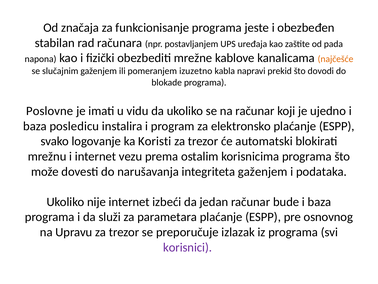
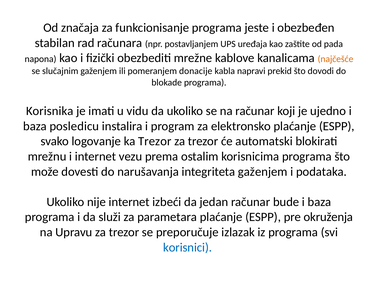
izuzetno: izuzetno -> donacije (196, 71)
Poslovne: Poslovne -> Korisnika (50, 111)
ka Koristi: Koristi -> Trezor (155, 141)
osnovnog: osnovnog -> okruženja (328, 217)
korisnici colour: purple -> blue (188, 247)
